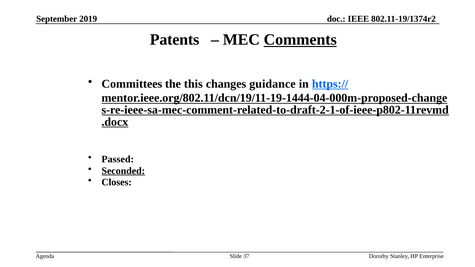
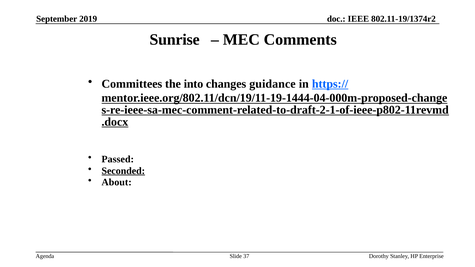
Patents: Patents -> Sunrise (175, 40)
Comments underline: present -> none (300, 40)
this: this -> into (193, 84)
Closes: Closes -> About (117, 182)
